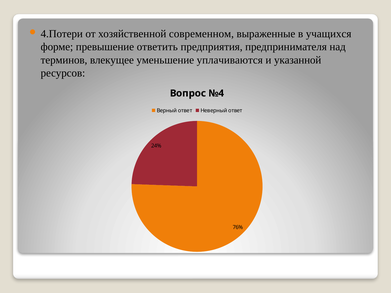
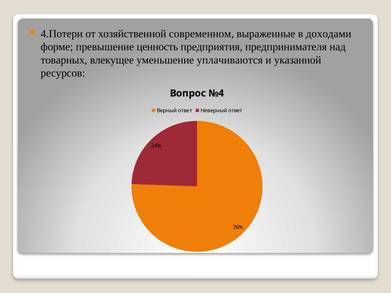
учащихся: учащихся -> доходами (329, 34)
ответить: ответить -> ценность (157, 47)
терминов: терминов -> товарных (64, 60)
